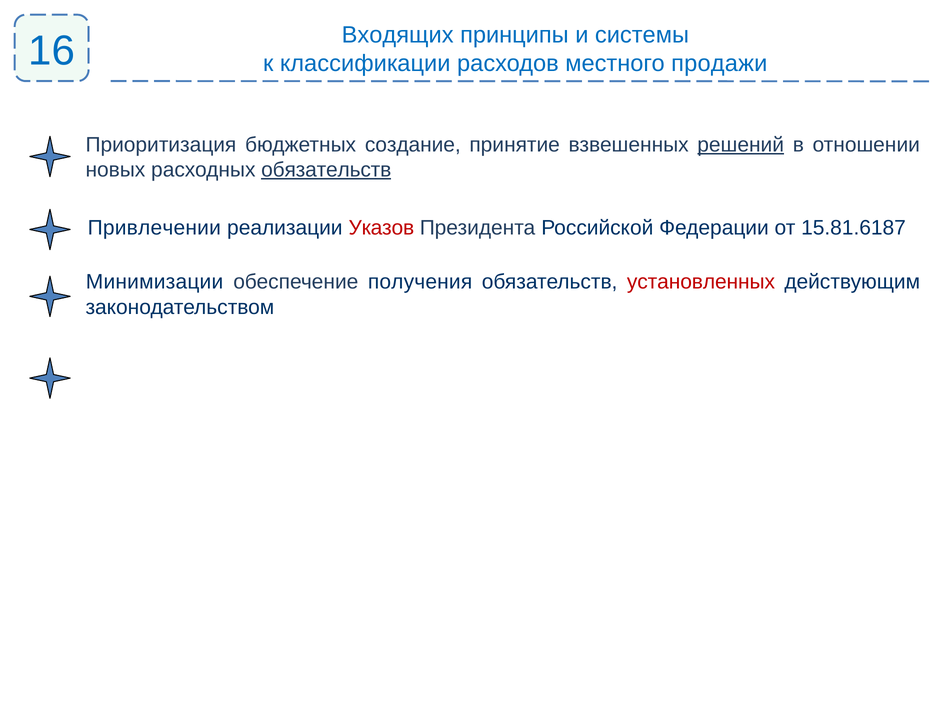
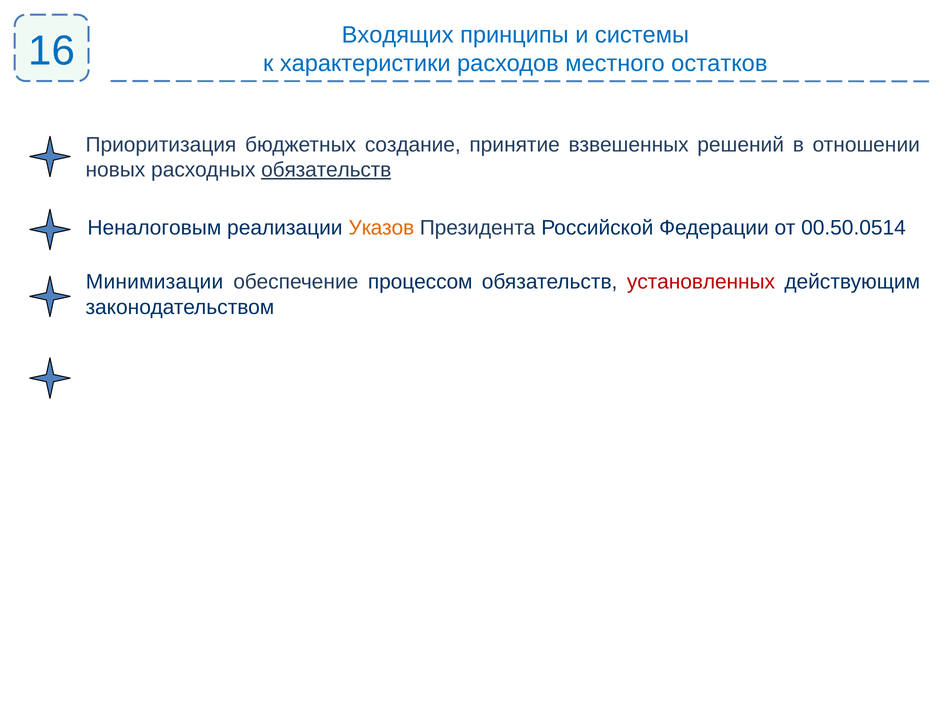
классификации: классификации -> характеристики (365, 64)
продажи: продажи -> остатков (719, 64)
решений underline: present -> none (741, 145)
Привлечении: Привлечении -> Неналоговым (154, 228)
Указов colour: red -> orange (381, 228)
15.81.6187: 15.81.6187 -> 00.50.0514 (854, 228)
получения: получения -> процессом (420, 282)
